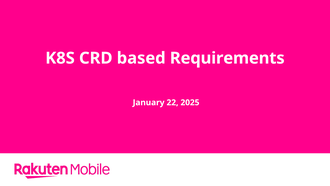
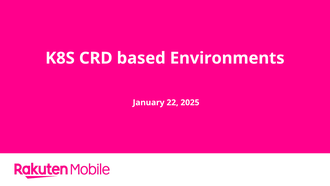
Requirements: Requirements -> Environments (227, 58)
